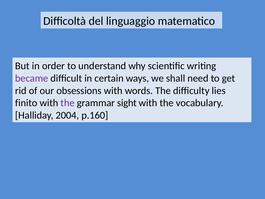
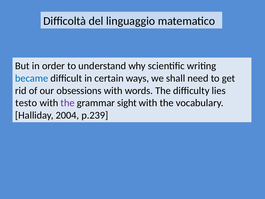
became colour: purple -> blue (32, 78)
finito: finito -> testo (26, 103)
p.160: p.160 -> p.239 (95, 115)
